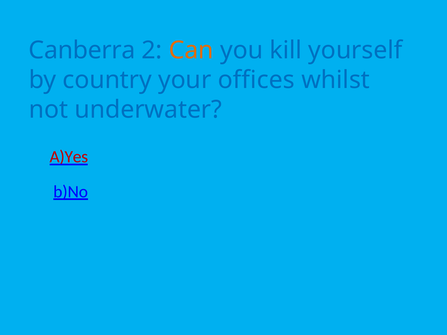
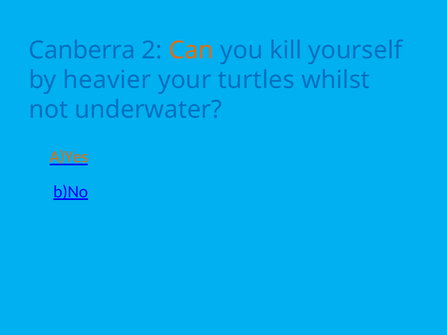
country: country -> heavier (107, 80)
offices: offices -> turtles (256, 80)
A)Yes colour: red -> orange (69, 157)
